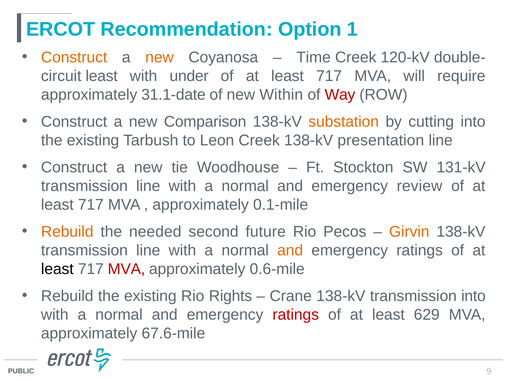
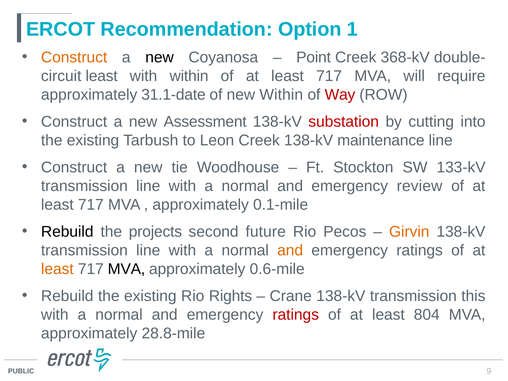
new colour: orange -> black (160, 57)
Time: Time -> Point (314, 57)
120-kV: 120-kV -> 368-kV (405, 57)
with under: under -> within (189, 76)
Comparison: Comparison -> Assessment (205, 122)
substation colour: orange -> red (344, 122)
presentation: presentation -> maintenance (381, 140)
131-kV: 131-kV -> 133-kV (461, 167)
Rebuild colour: orange -> black (67, 232)
needed: needed -> projects (155, 232)
least colour: black -> orange (57, 269)
MVA colour: red -> black (126, 269)
transmission into: into -> this (473, 296)
629: 629 -> 804 (427, 315)
67.6-mile: 67.6-mile -> 28.8-mile (173, 333)
